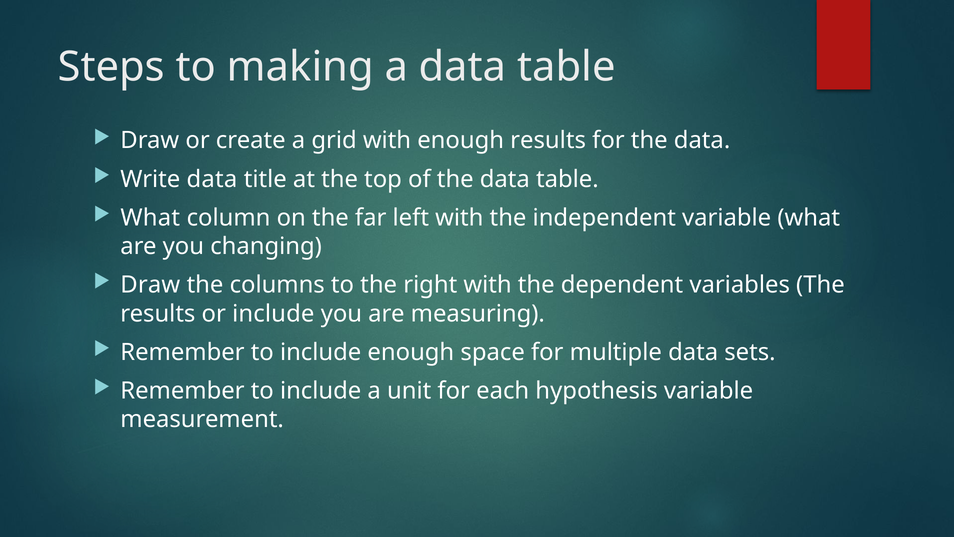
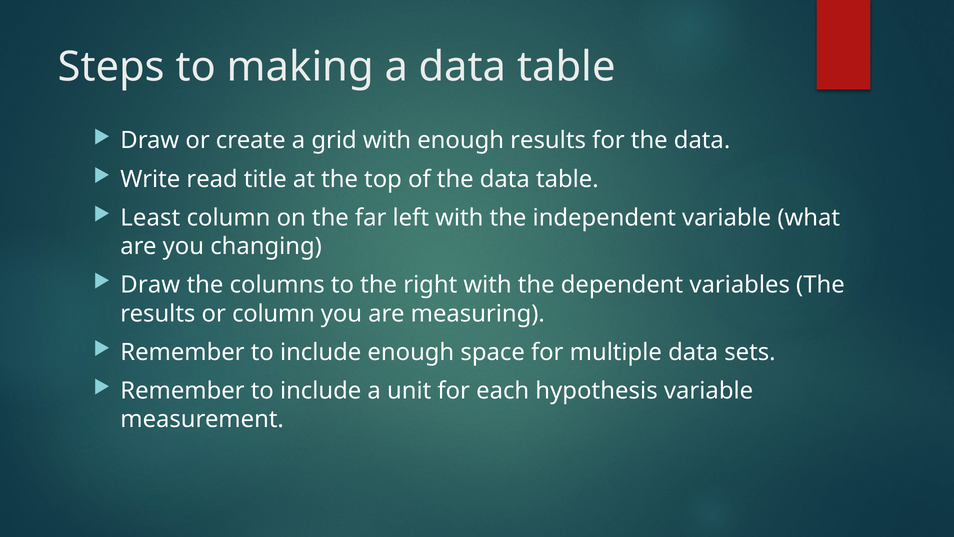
Write data: data -> read (212, 179)
What: What -> Least (150, 218)
or include: include -> column (273, 313)
